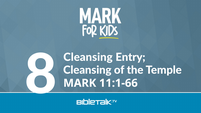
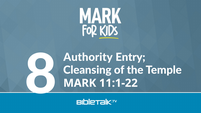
8 Cleansing: Cleansing -> Authority (88, 57)
11:1-66: 11:1-66 -> 11:1-22 (118, 83)
